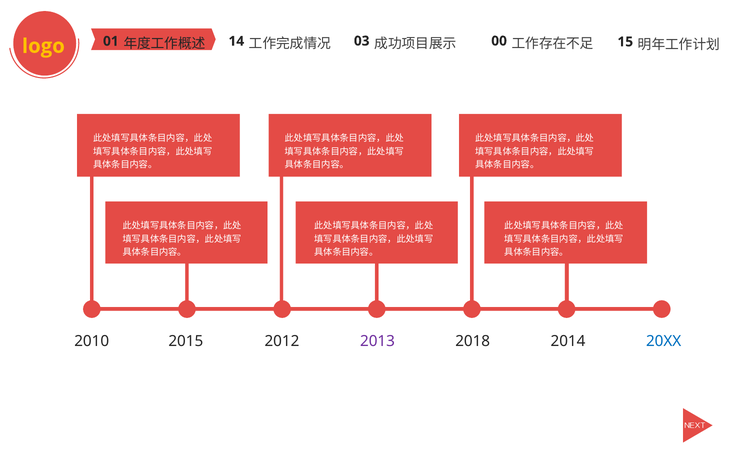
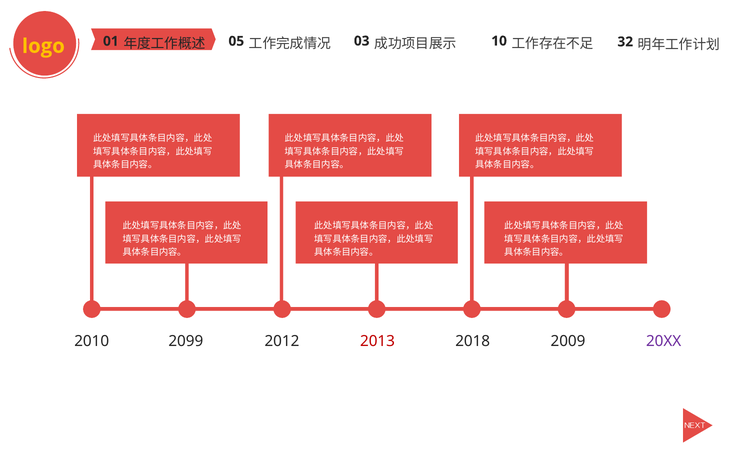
14: 14 -> 05 (236, 41)
00: 00 -> 10 (499, 41)
15: 15 -> 32 (625, 42)
2015: 2015 -> 2099 (186, 341)
2013 colour: purple -> red (377, 341)
2014: 2014 -> 2009 (568, 341)
20XX colour: blue -> purple (664, 341)
